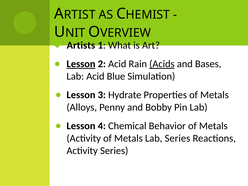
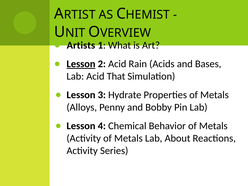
Acids underline: present -> none (162, 64)
Blue: Blue -> That (116, 76)
Lab Series: Series -> About (178, 138)
